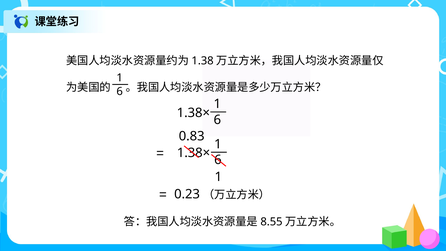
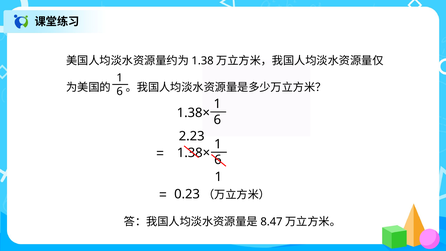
0.83: 0.83 -> 2.23 (192, 136)
8.55: 8.55 -> 8.47 (271, 222)
